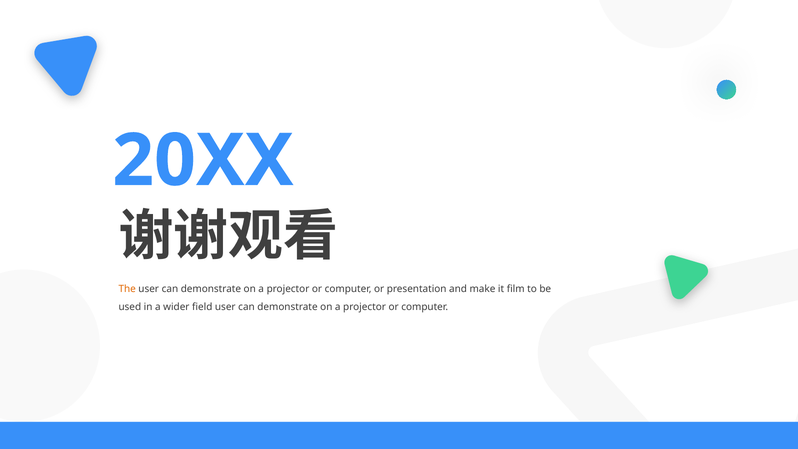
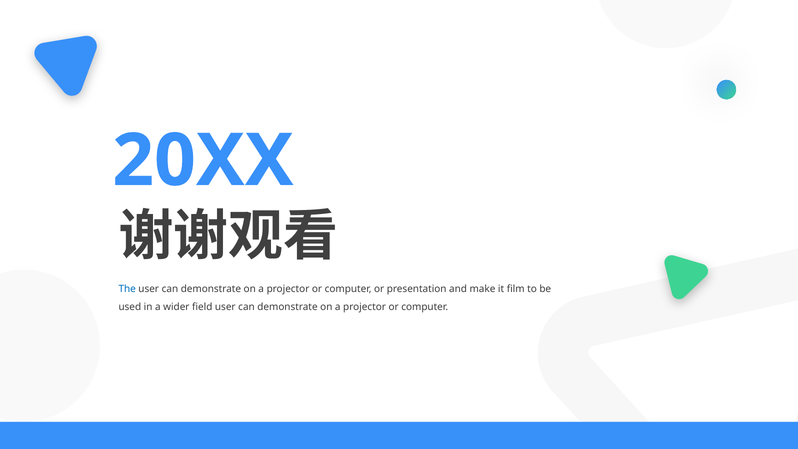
The colour: orange -> blue (127, 289)
